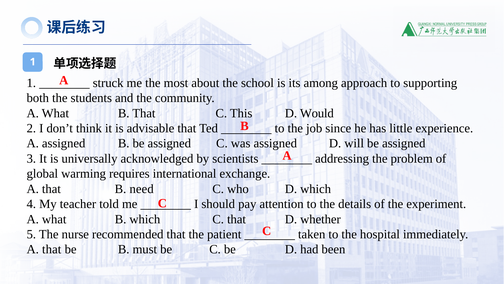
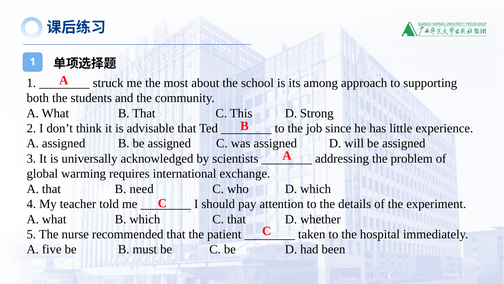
Would: Would -> Strong (317, 113)
that: that -> five (52, 249)
